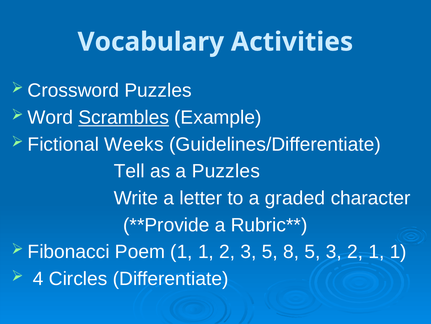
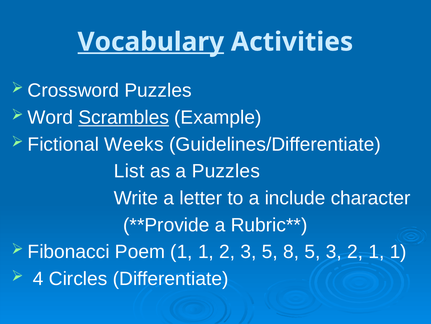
Vocabulary underline: none -> present (151, 42)
Tell: Tell -> List (129, 171)
graded: graded -> include (295, 198)
